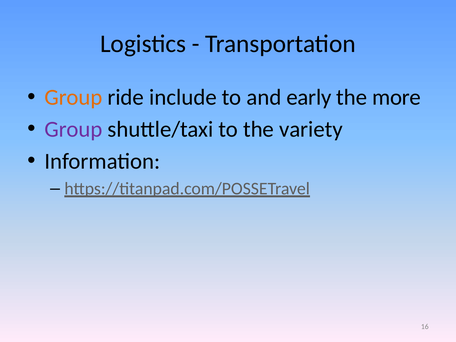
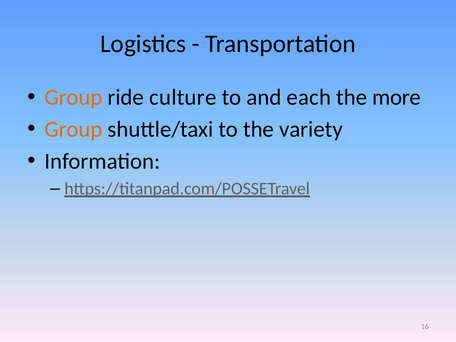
include: include -> culture (183, 97)
early: early -> each (309, 97)
Group colour: purple -> orange (73, 129)
